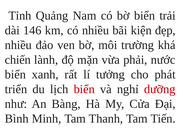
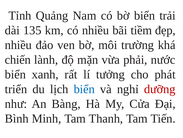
146: 146 -> 135 (32, 30)
kiện: kiện -> tiềm (141, 30)
biển colour: red -> blue (84, 89)
